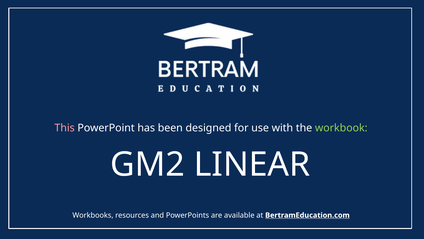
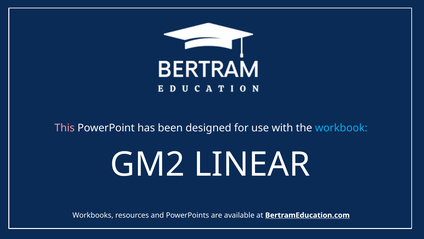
workbook colour: light green -> light blue (341, 128)
